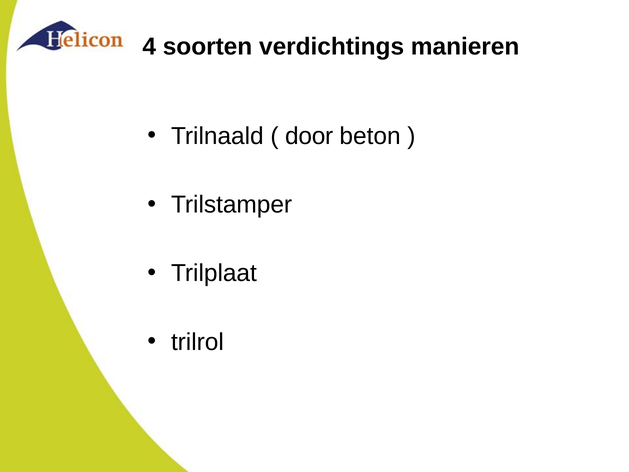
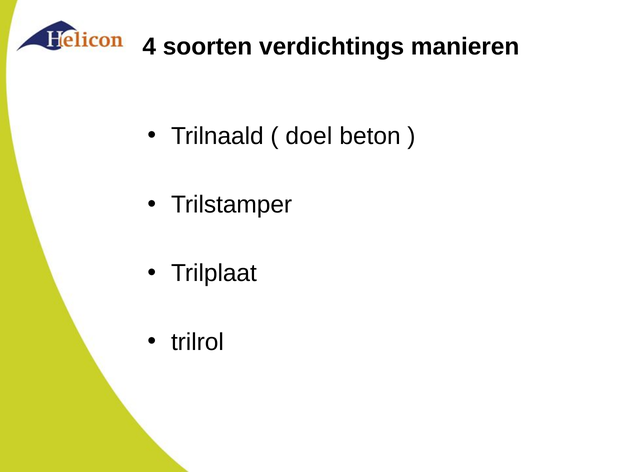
door: door -> doel (309, 136)
